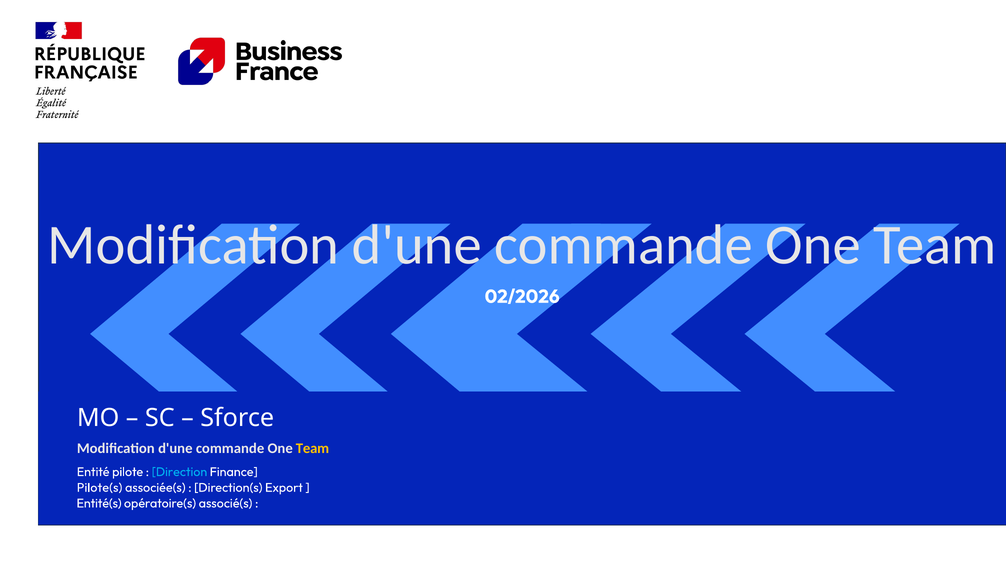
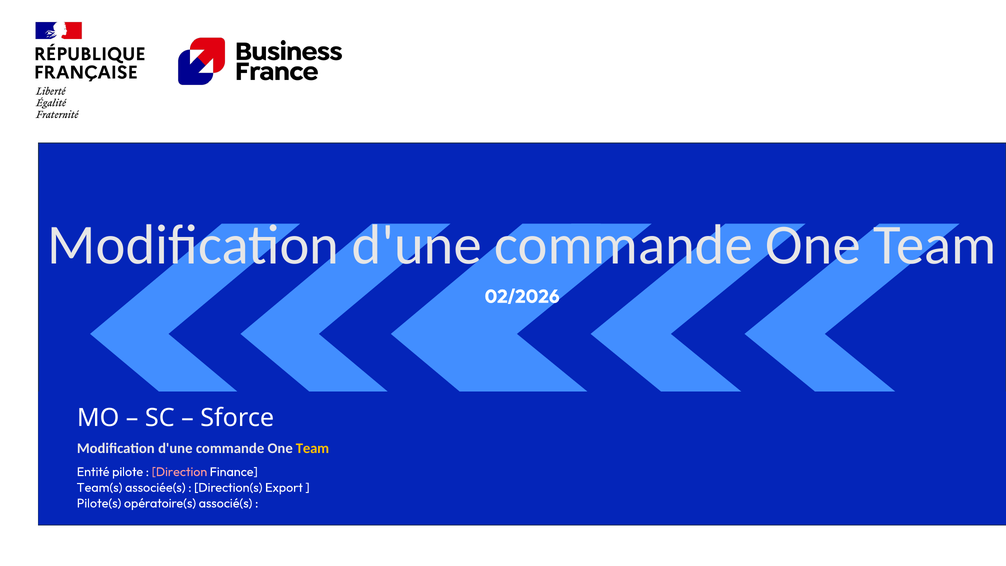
Direction colour: light blue -> pink (179, 472)
Pilote(s: Pilote(s -> Team(s (100, 487)
Entité(s: Entité(s -> Pilote(s (99, 503)
